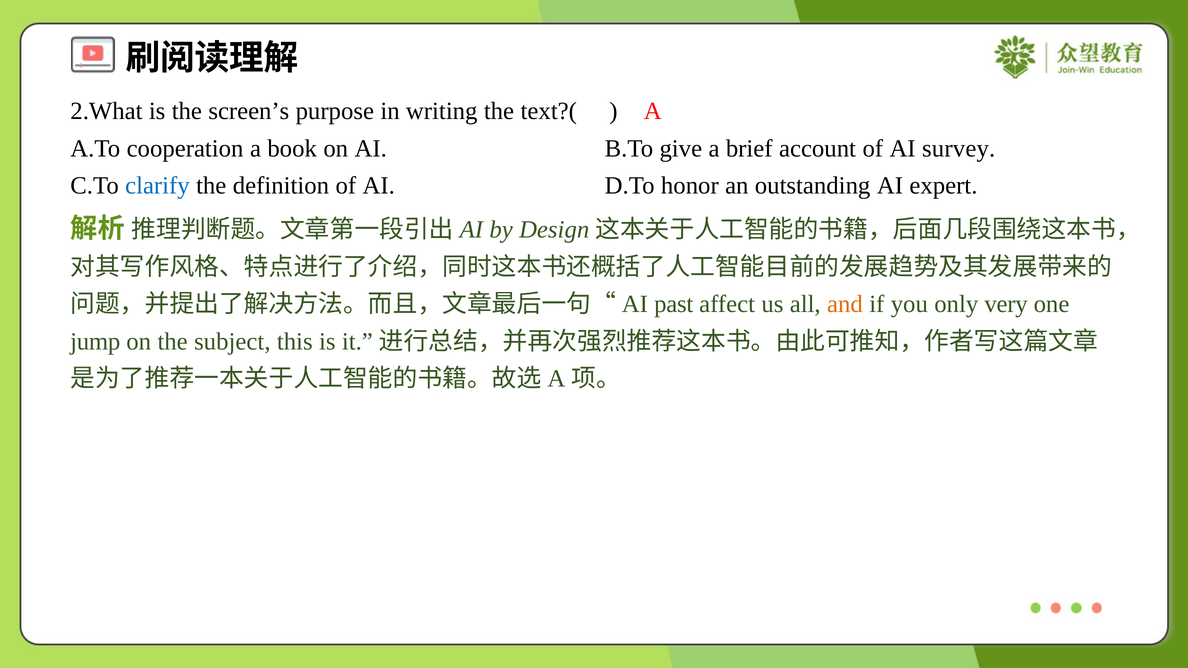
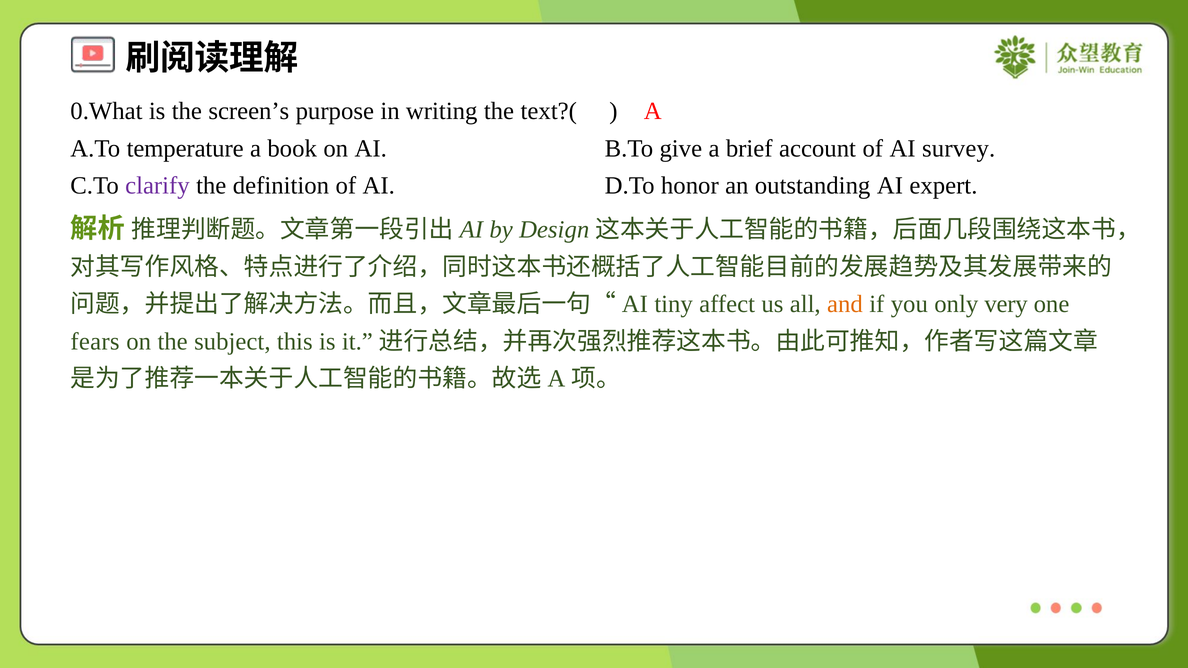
2.What: 2.What -> 0.What (106, 111)
cooperation: cooperation -> temperature (185, 148)
clarify colour: blue -> purple (157, 186)
past: past -> tiny (674, 304)
jump: jump -> fears (95, 341)
